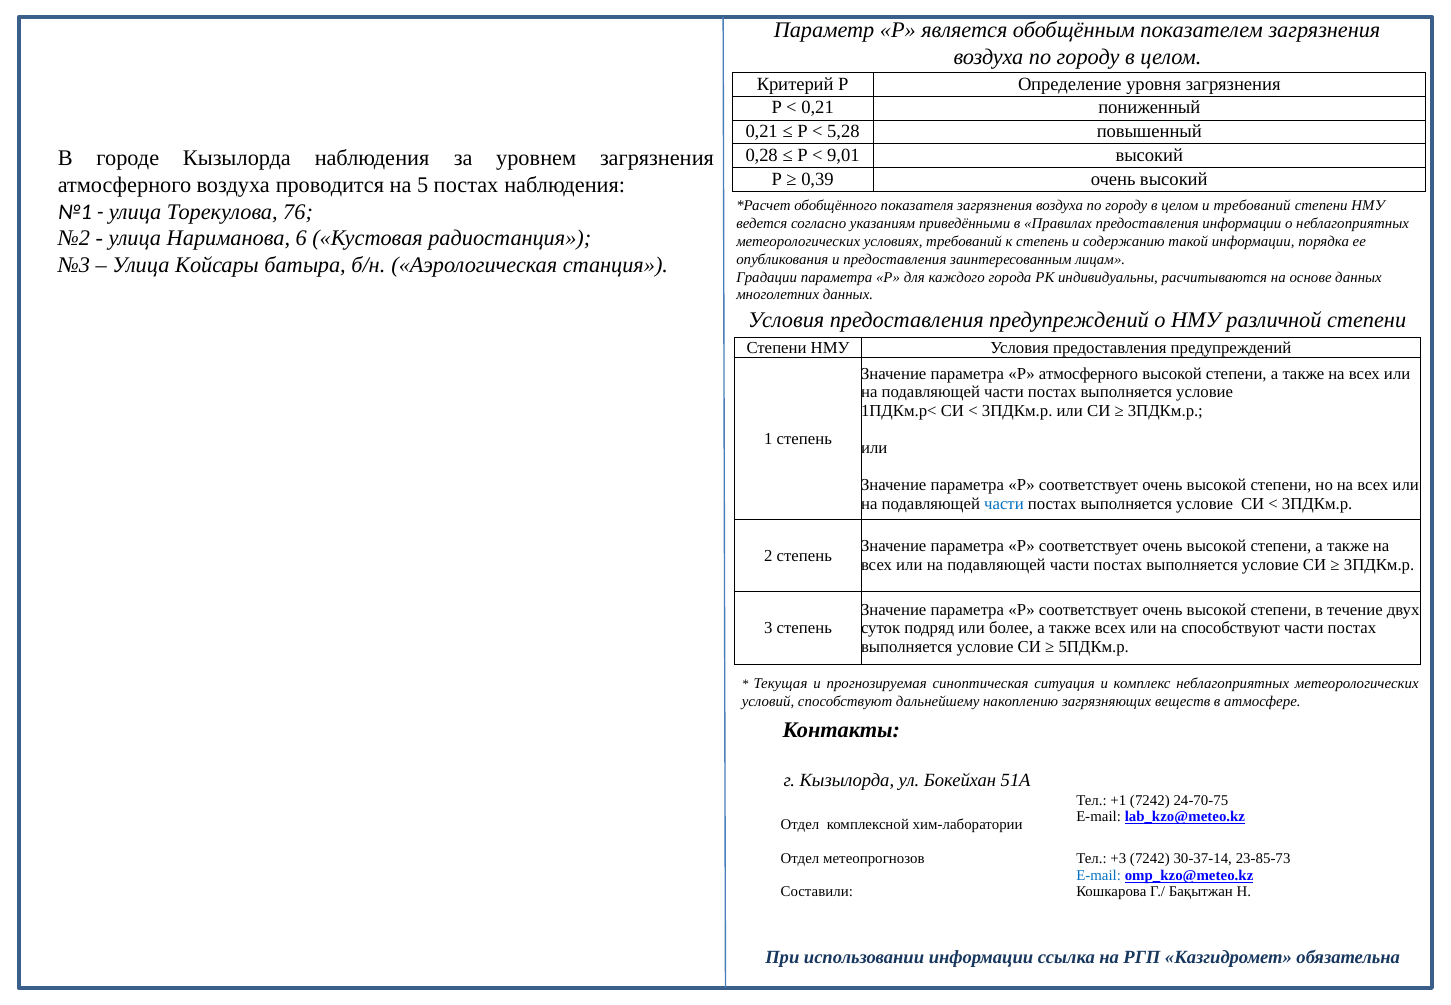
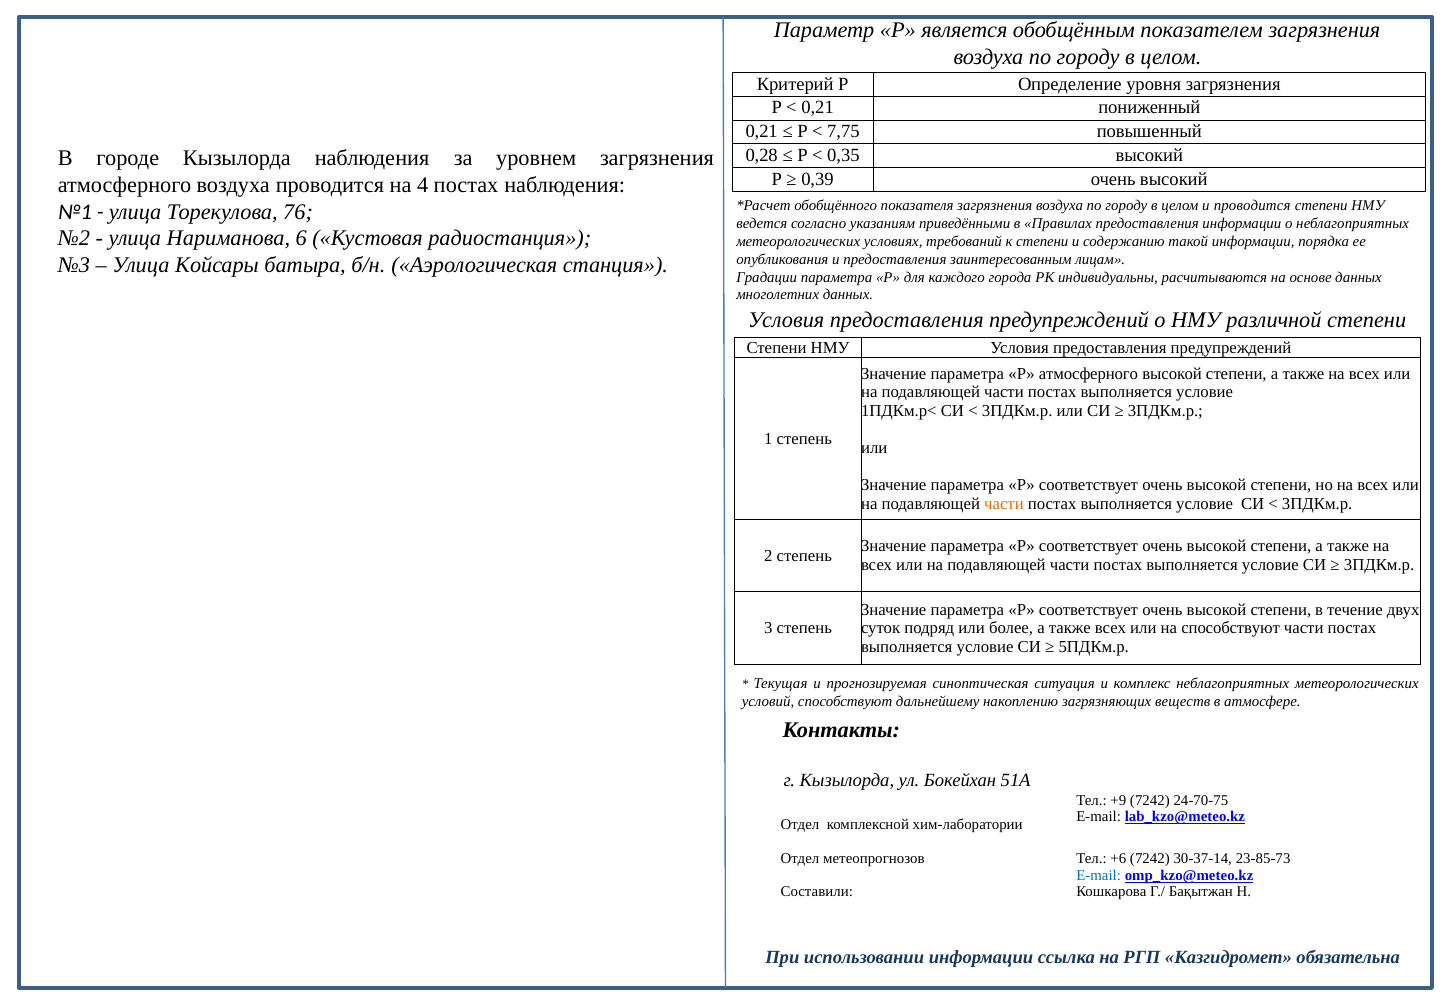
5,28: 5,28 -> 7,75 (843, 132)
9,01: 9,01 -> 0,35 (843, 156)
5: 5 -> 4 (423, 185)
и требований: требований -> проводится (1252, 206)
к степень: степень -> степени (1042, 241)
части colour: blue -> orange (1004, 503)
+1: +1 -> +9 (1118, 800)
+3: +3 -> +6 (1118, 858)
